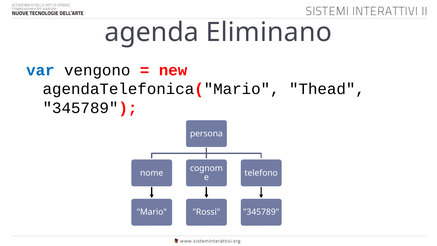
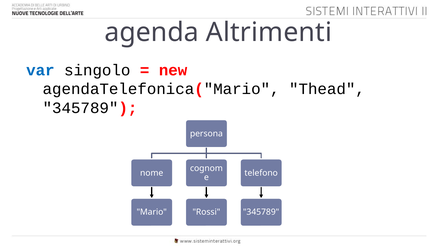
Eliminano: Eliminano -> Altrimenti (269, 32)
vengono: vengono -> singolo (97, 70)
